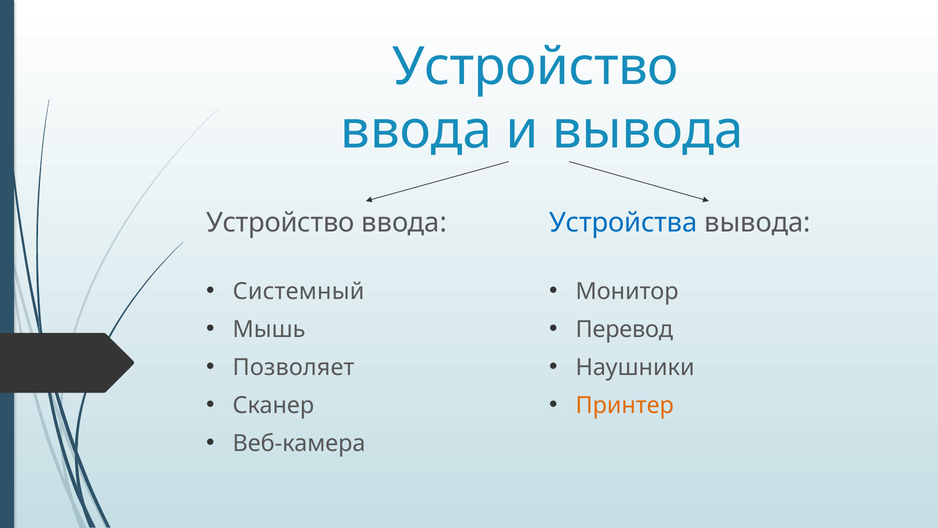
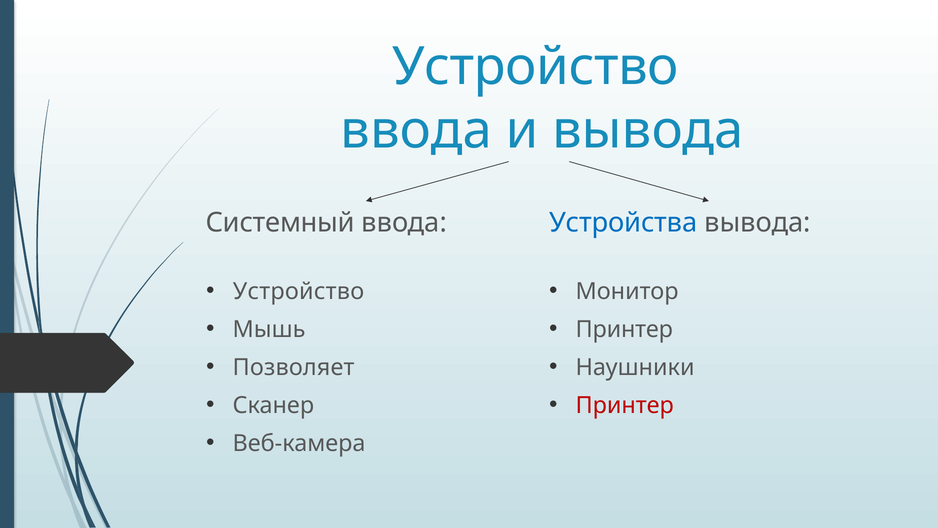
Устройство: Устройство -> Системный (280, 223)
Системный: Системный -> Устройство (299, 291)
Перевод: Перевод -> Принтер (624, 329)
Принтер colour: orange -> red (625, 405)
